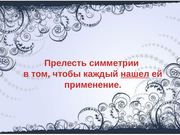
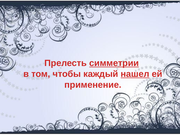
симметрии underline: none -> present (114, 63)
